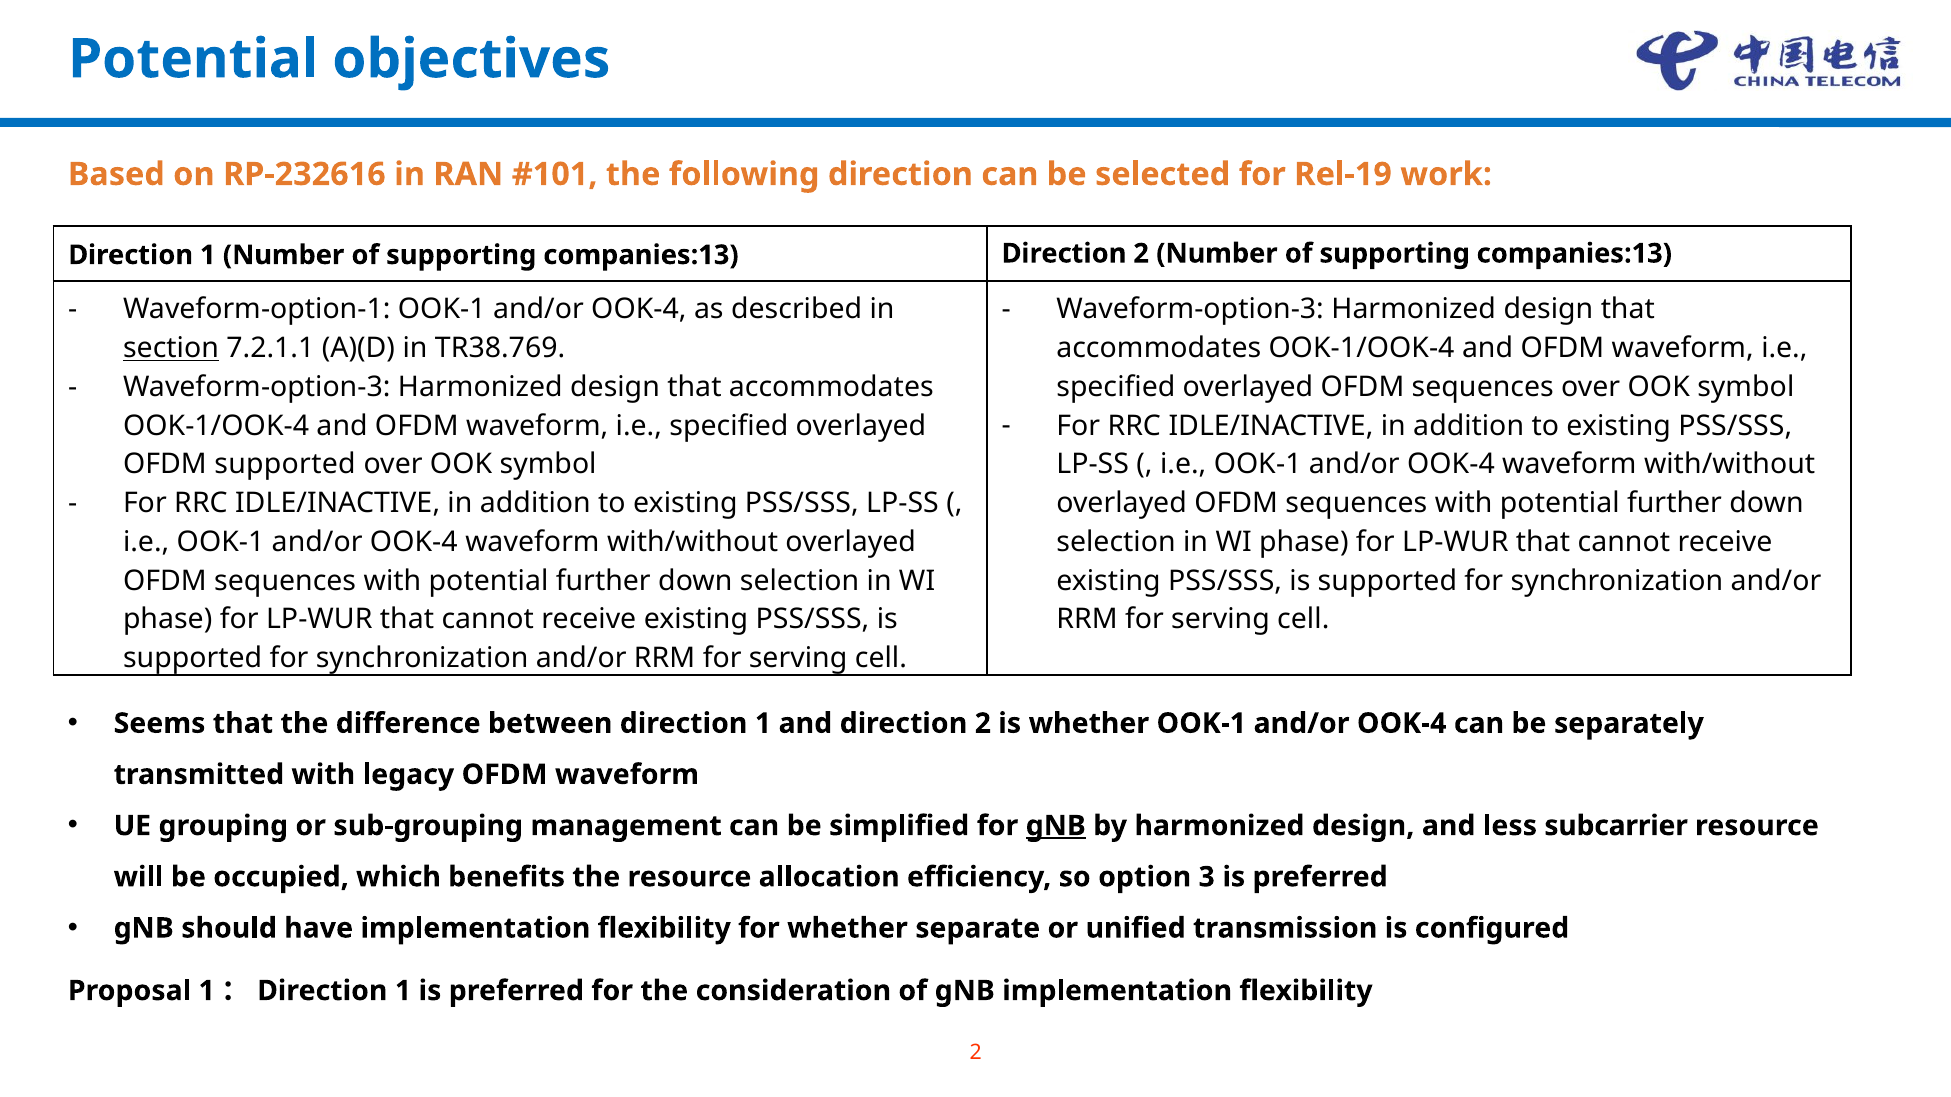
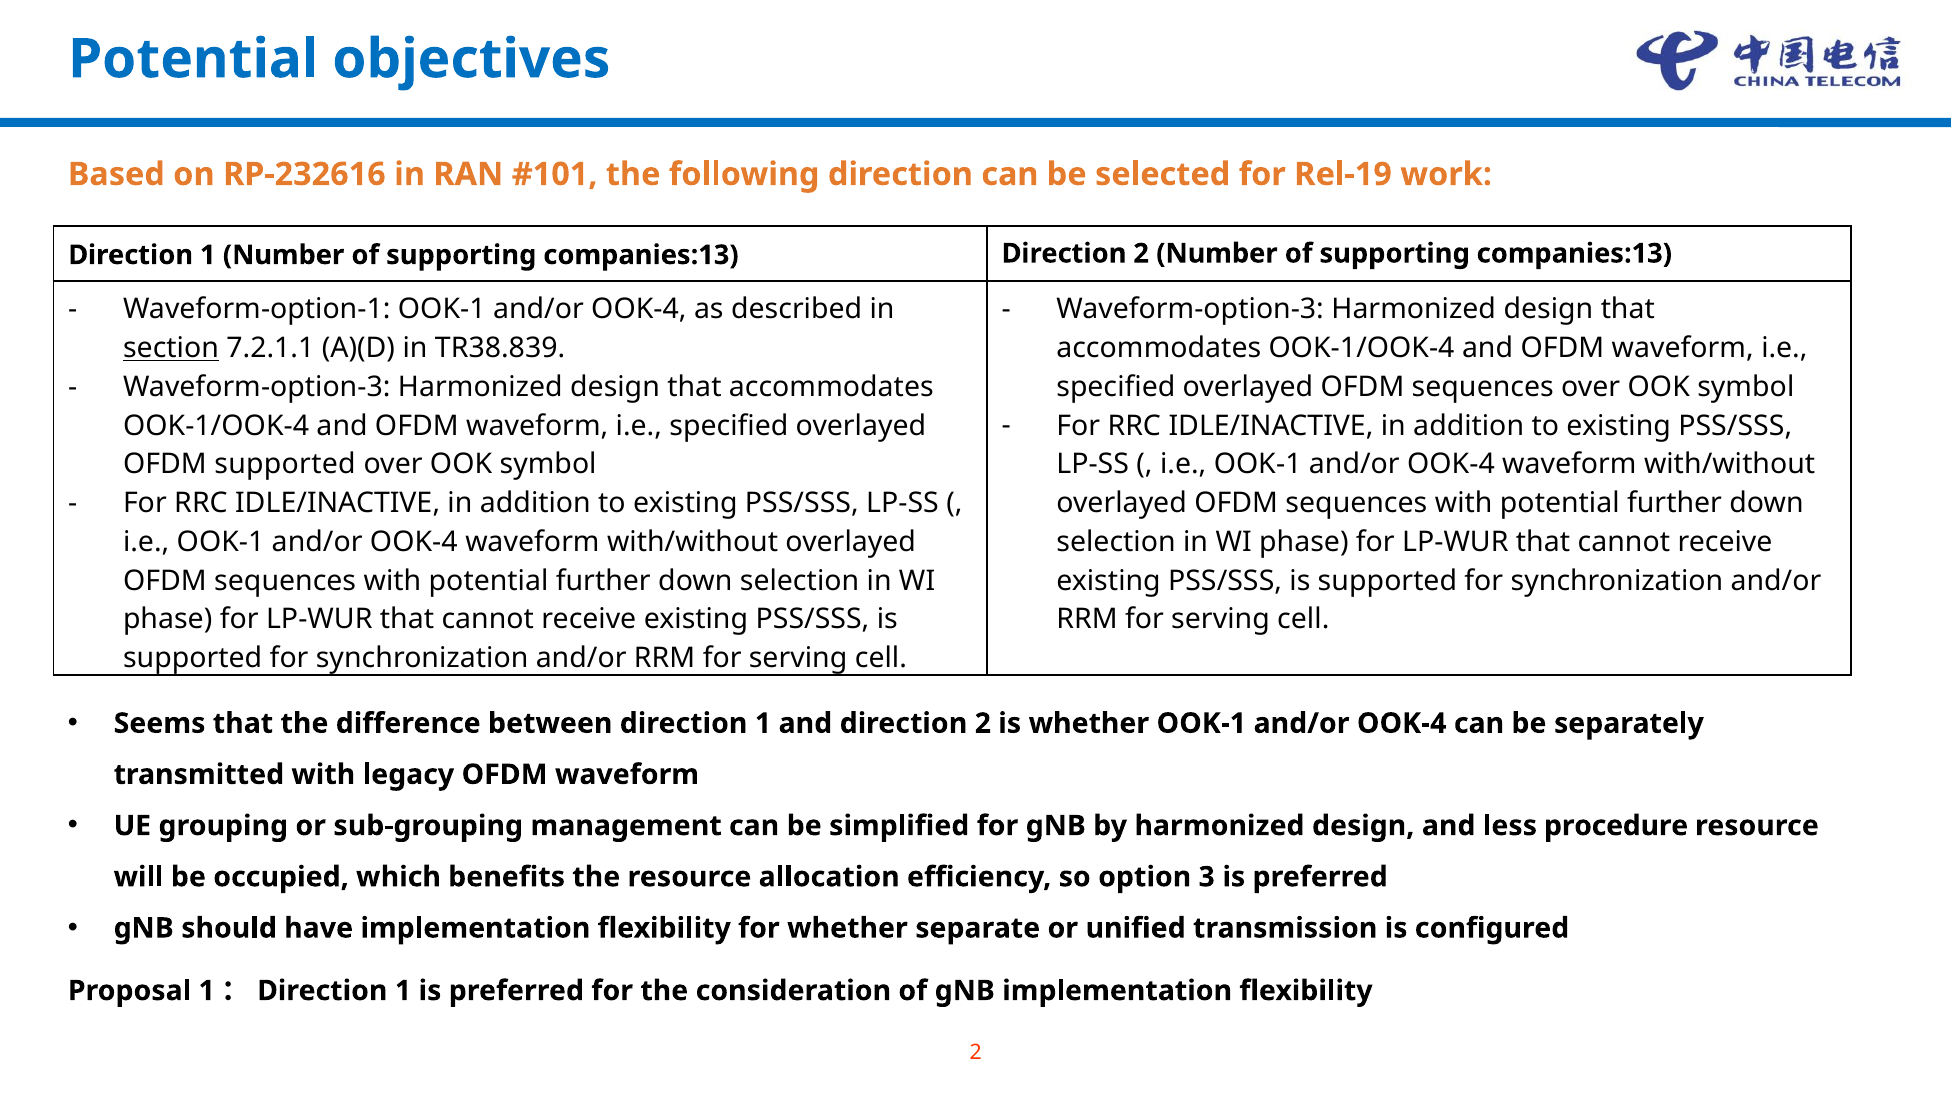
TR38.769: TR38.769 -> TR38.839 (500, 348)
gNB underline: present -> none (1056, 826)
subcarrier: subcarrier -> procedure (1616, 826)
